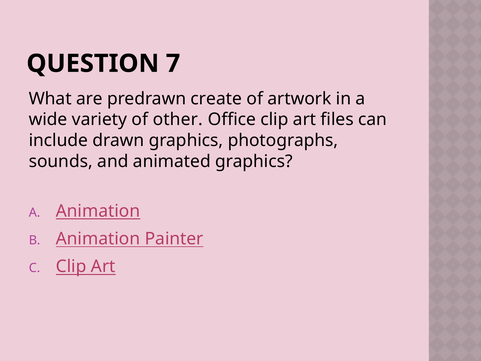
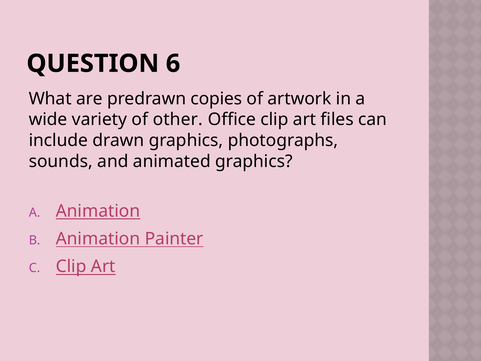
7: 7 -> 6 (173, 63)
create: create -> copies (216, 99)
